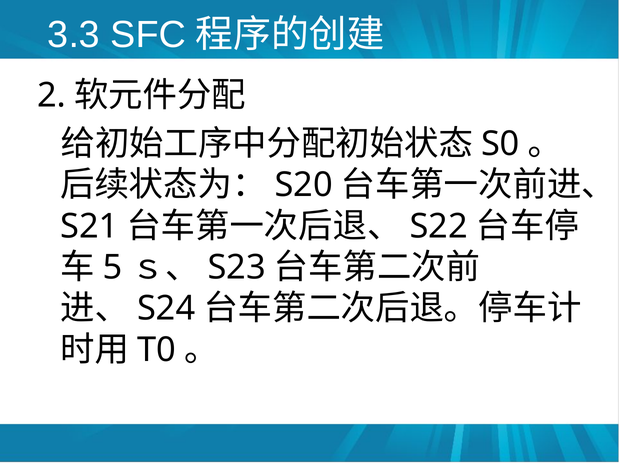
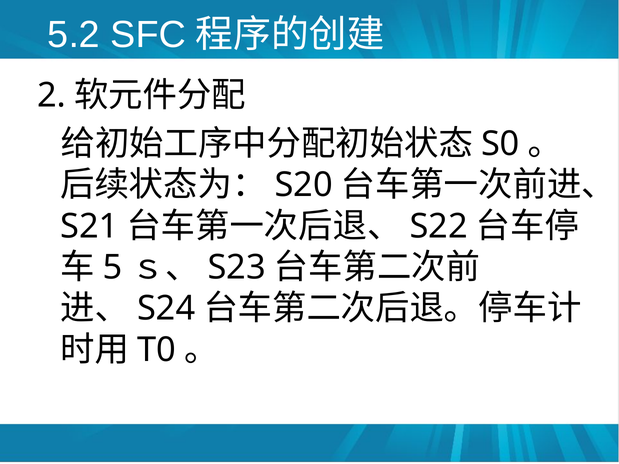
3.3: 3.3 -> 5.2 (74, 35)
